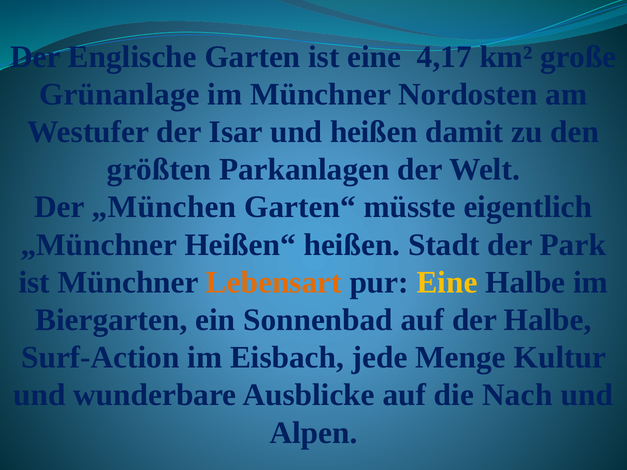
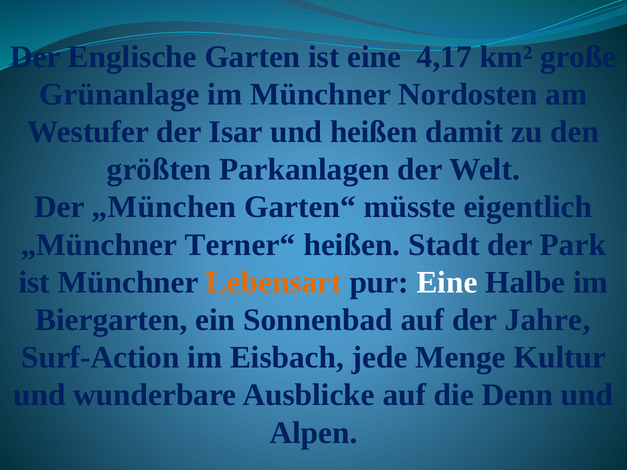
Heißen“: Heißen“ -> Terner“ (240, 245)
Eine colour: yellow -> white (447, 282)
der Halbe: Halbe -> Jahre (547, 320)
Nach: Nach -> Denn (517, 395)
